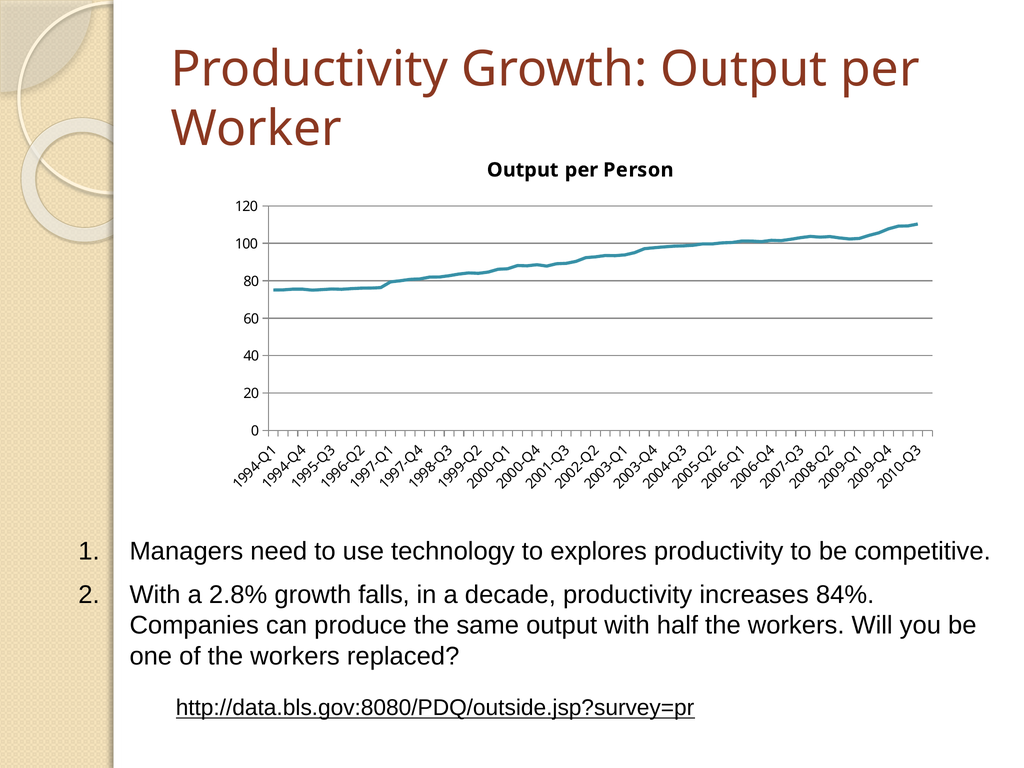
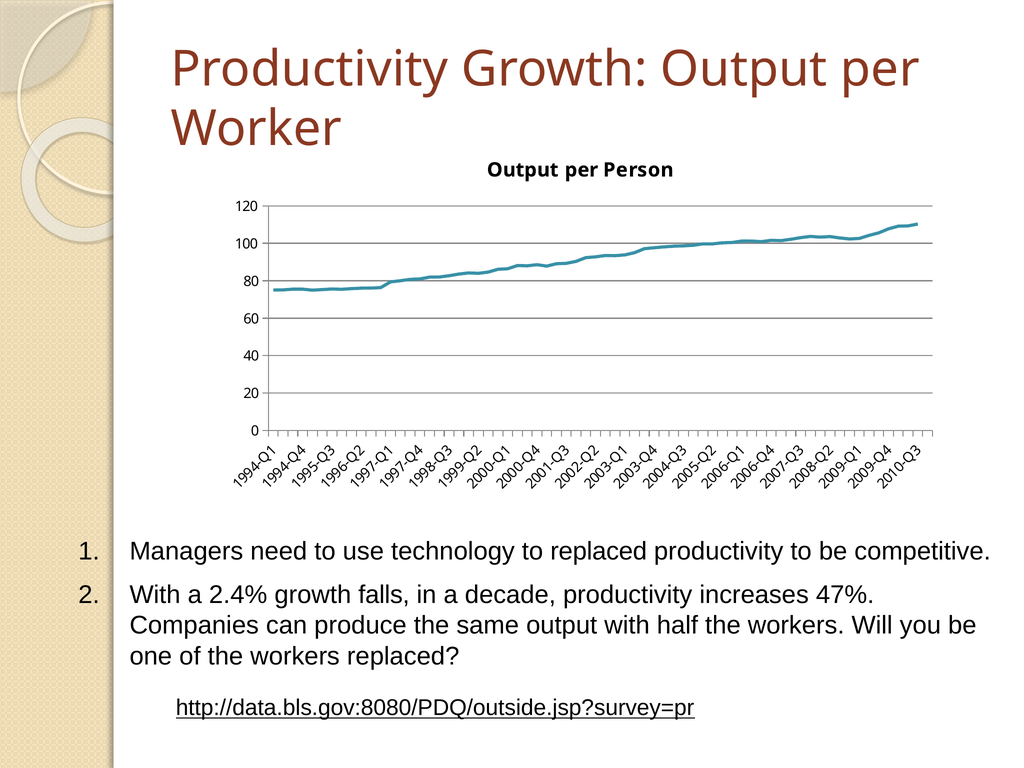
to explores: explores -> replaced (599, 551)
2.8%: 2.8% -> 2.4% (238, 595)
84%: 84% -> 47% (845, 595)
